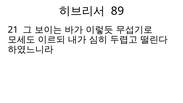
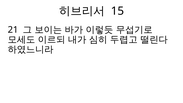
89: 89 -> 15 (117, 11)
